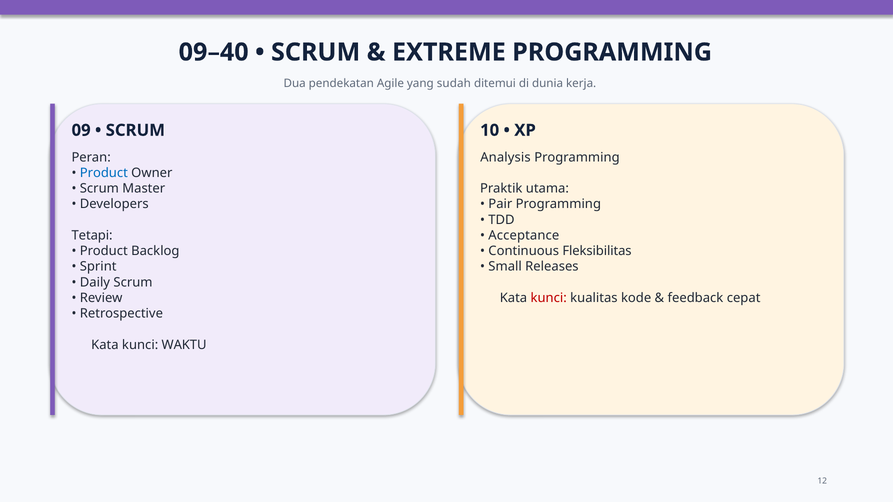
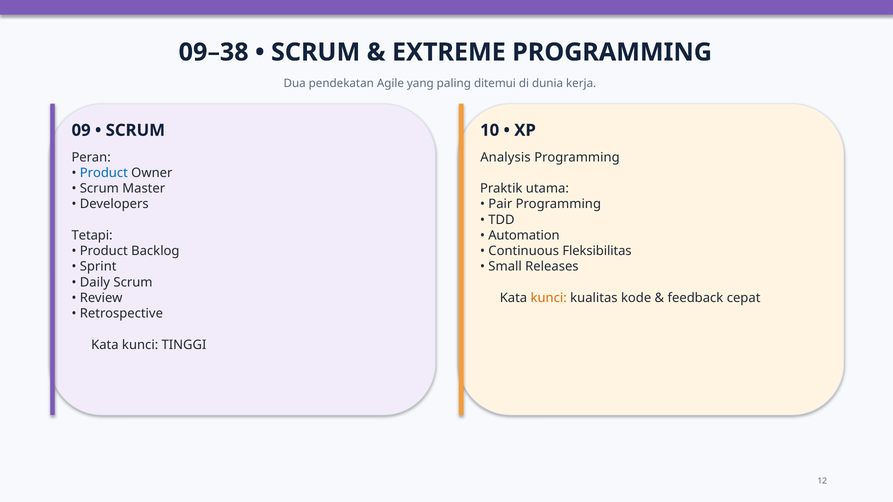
09–40: 09–40 -> 09–38 (214, 52)
sudah: sudah -> paling (454, 83)
Acceptance: Acceptance -> Automation (524, 236)
kunci colour: red -> orange (549, 298)
WAKTU: WAKTU -> TINGGI (184, 345)
